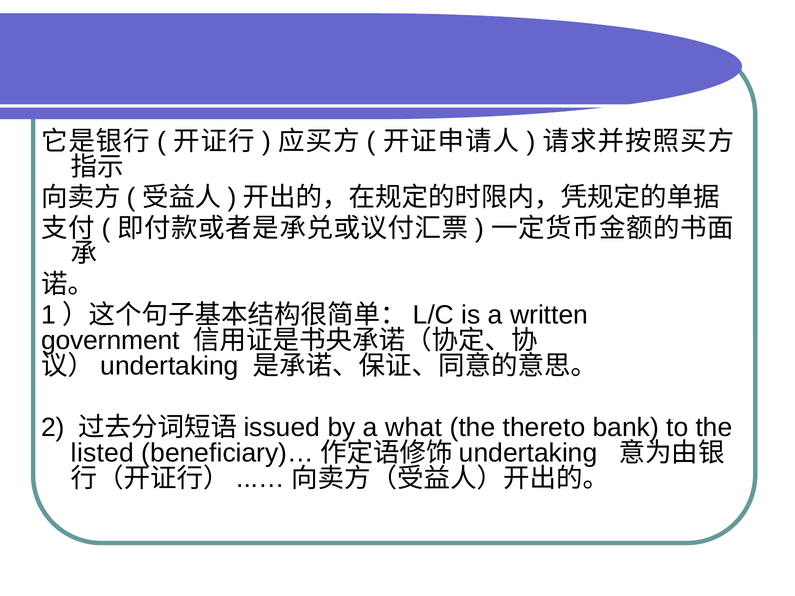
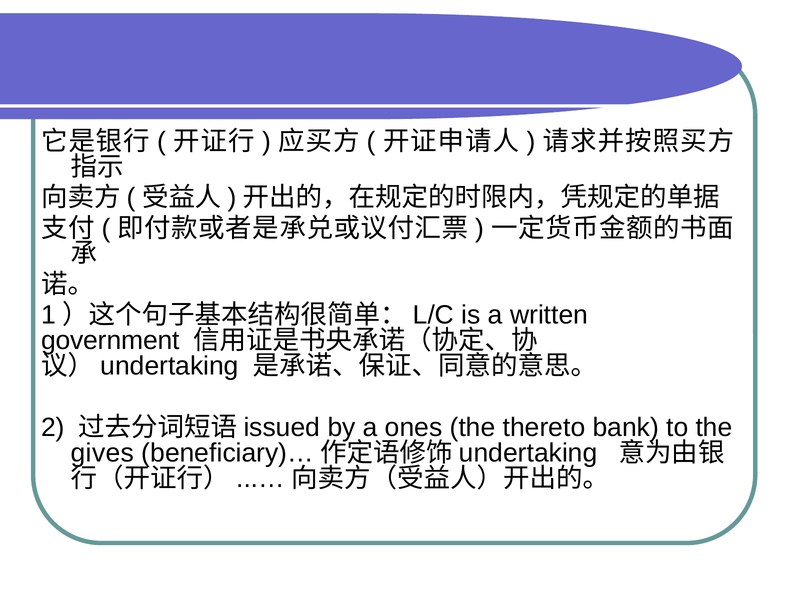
what: what -> ones (414, 428)
listed: listed -> gives (102, 453)
